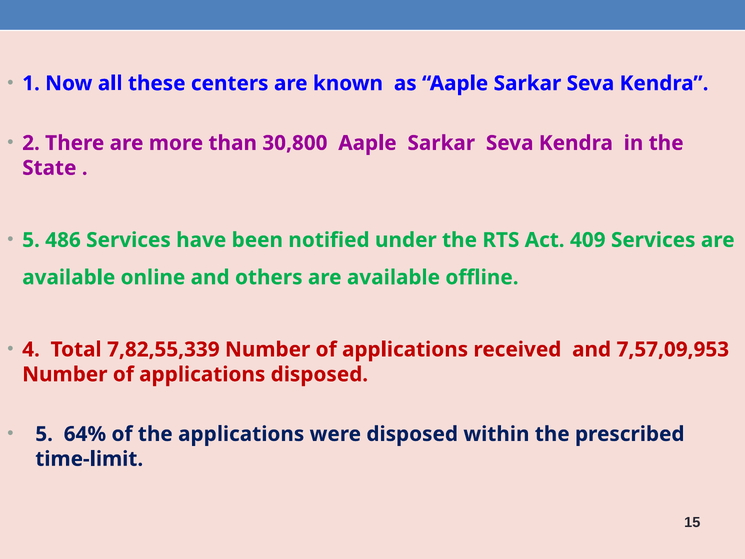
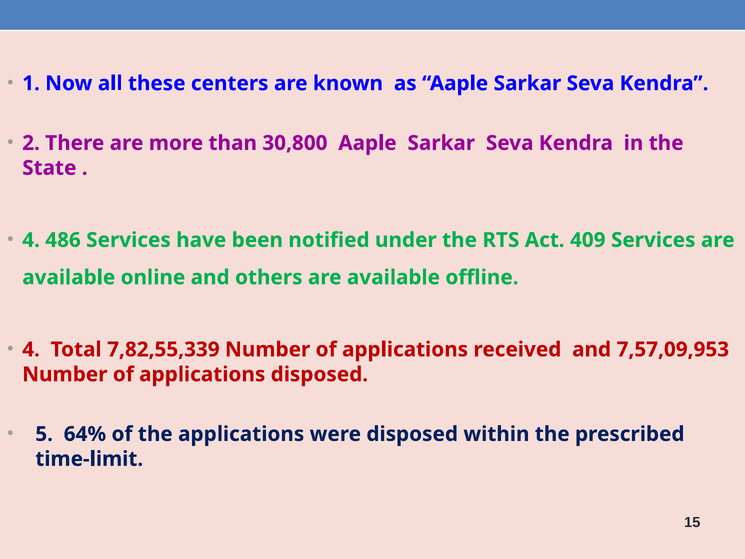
5: 5 -> 4 (31, 240)
